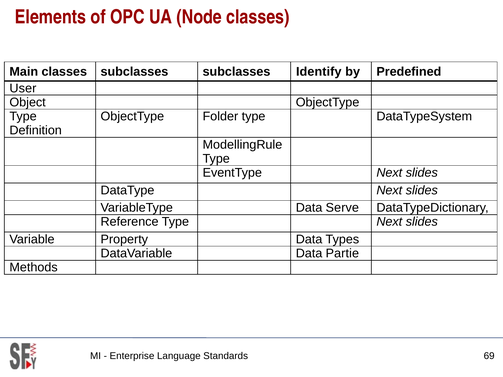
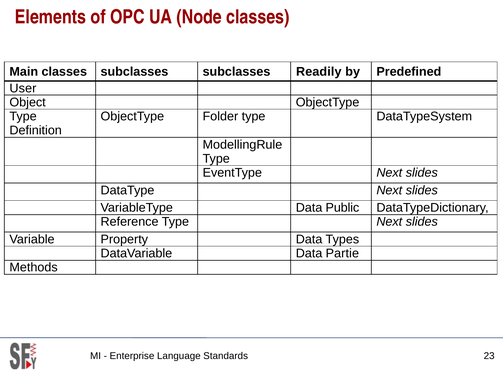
Identify: Identify -> Readily (319, 72)
Serve: Serve -> Public (342, 208)
69: 69 -> 23 (489, 356)
